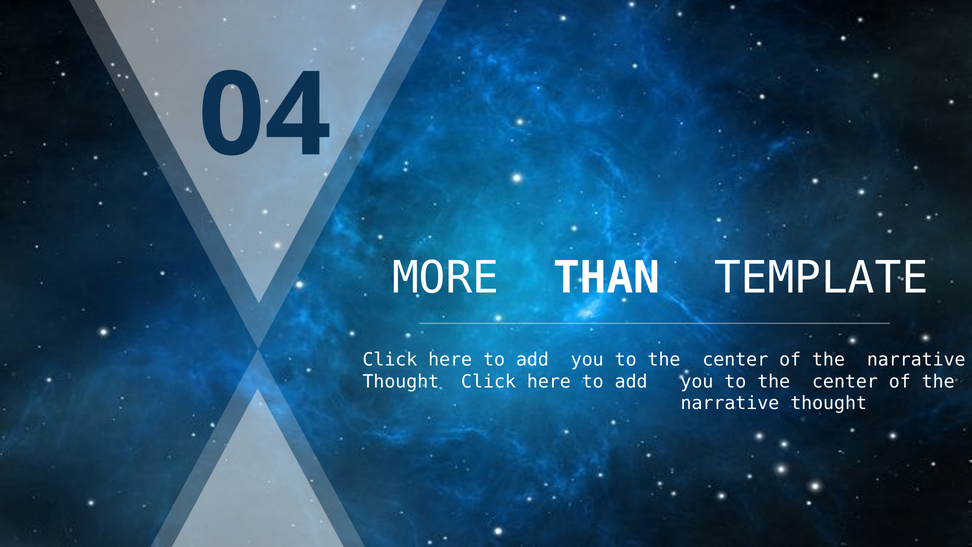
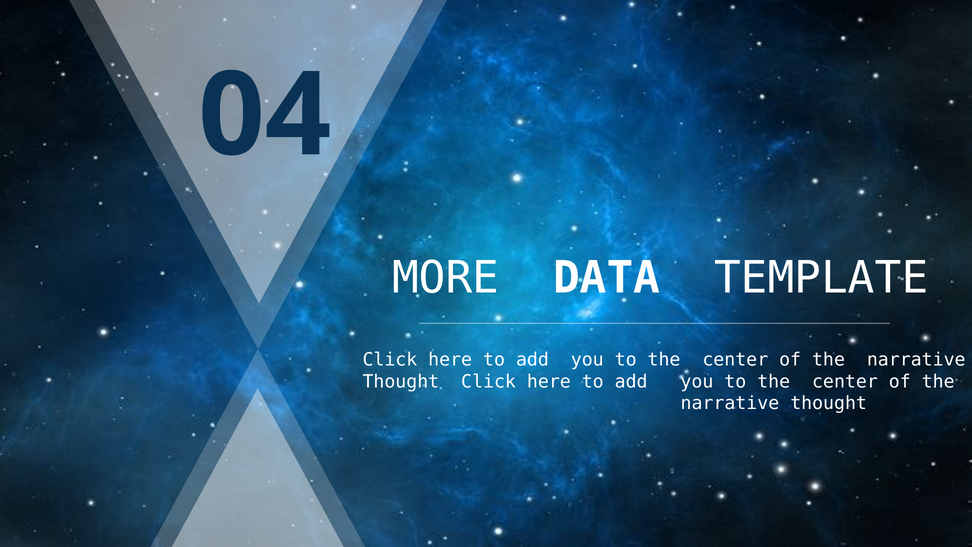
THAN: THAN -> DATA (607, 278)
